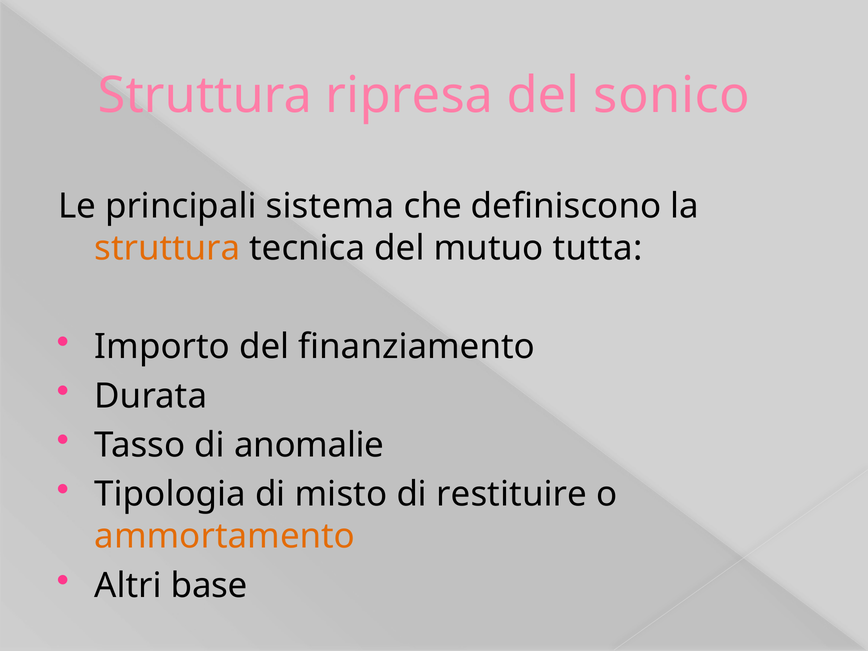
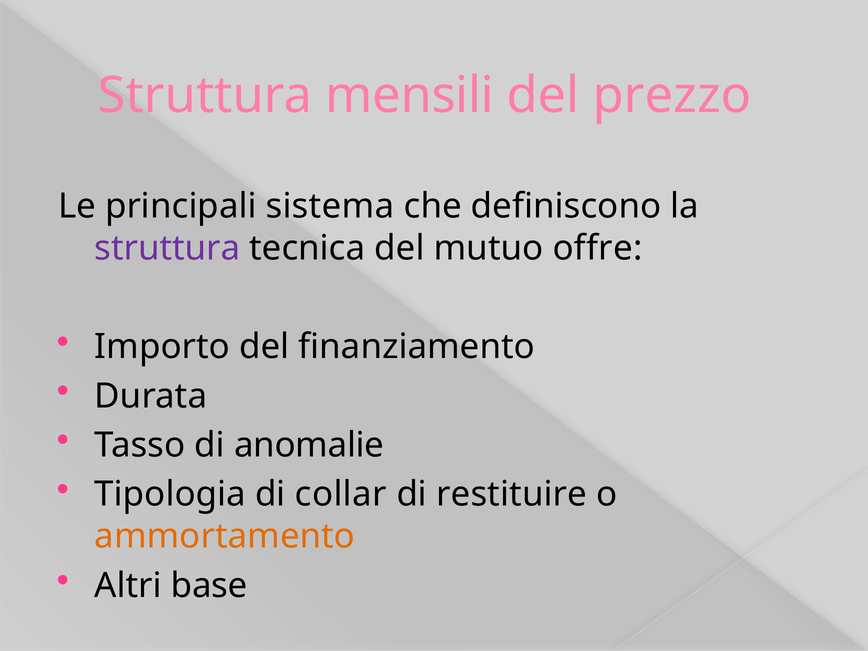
ripresa: ripresa -> mensili (410, 95)
sonico: sonico -> prezzo (672, 95)
struttura colour: orange -> purple (167, 248)
tutta: tutta -> offre (598, 248)
misto: misto -> collar (341, 494)
